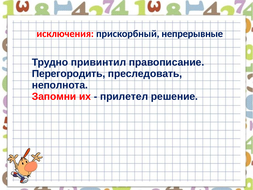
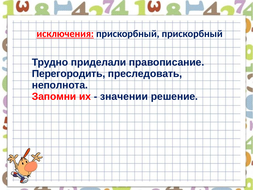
исключения underline: none -> present (65, 34)
прискорбный непрерывные: непрерывные -> прискорбный (192, 34)
привинтил: привинтил -> приделали (99, 62)
прилетел: прилетел -> значении (124, 96)
